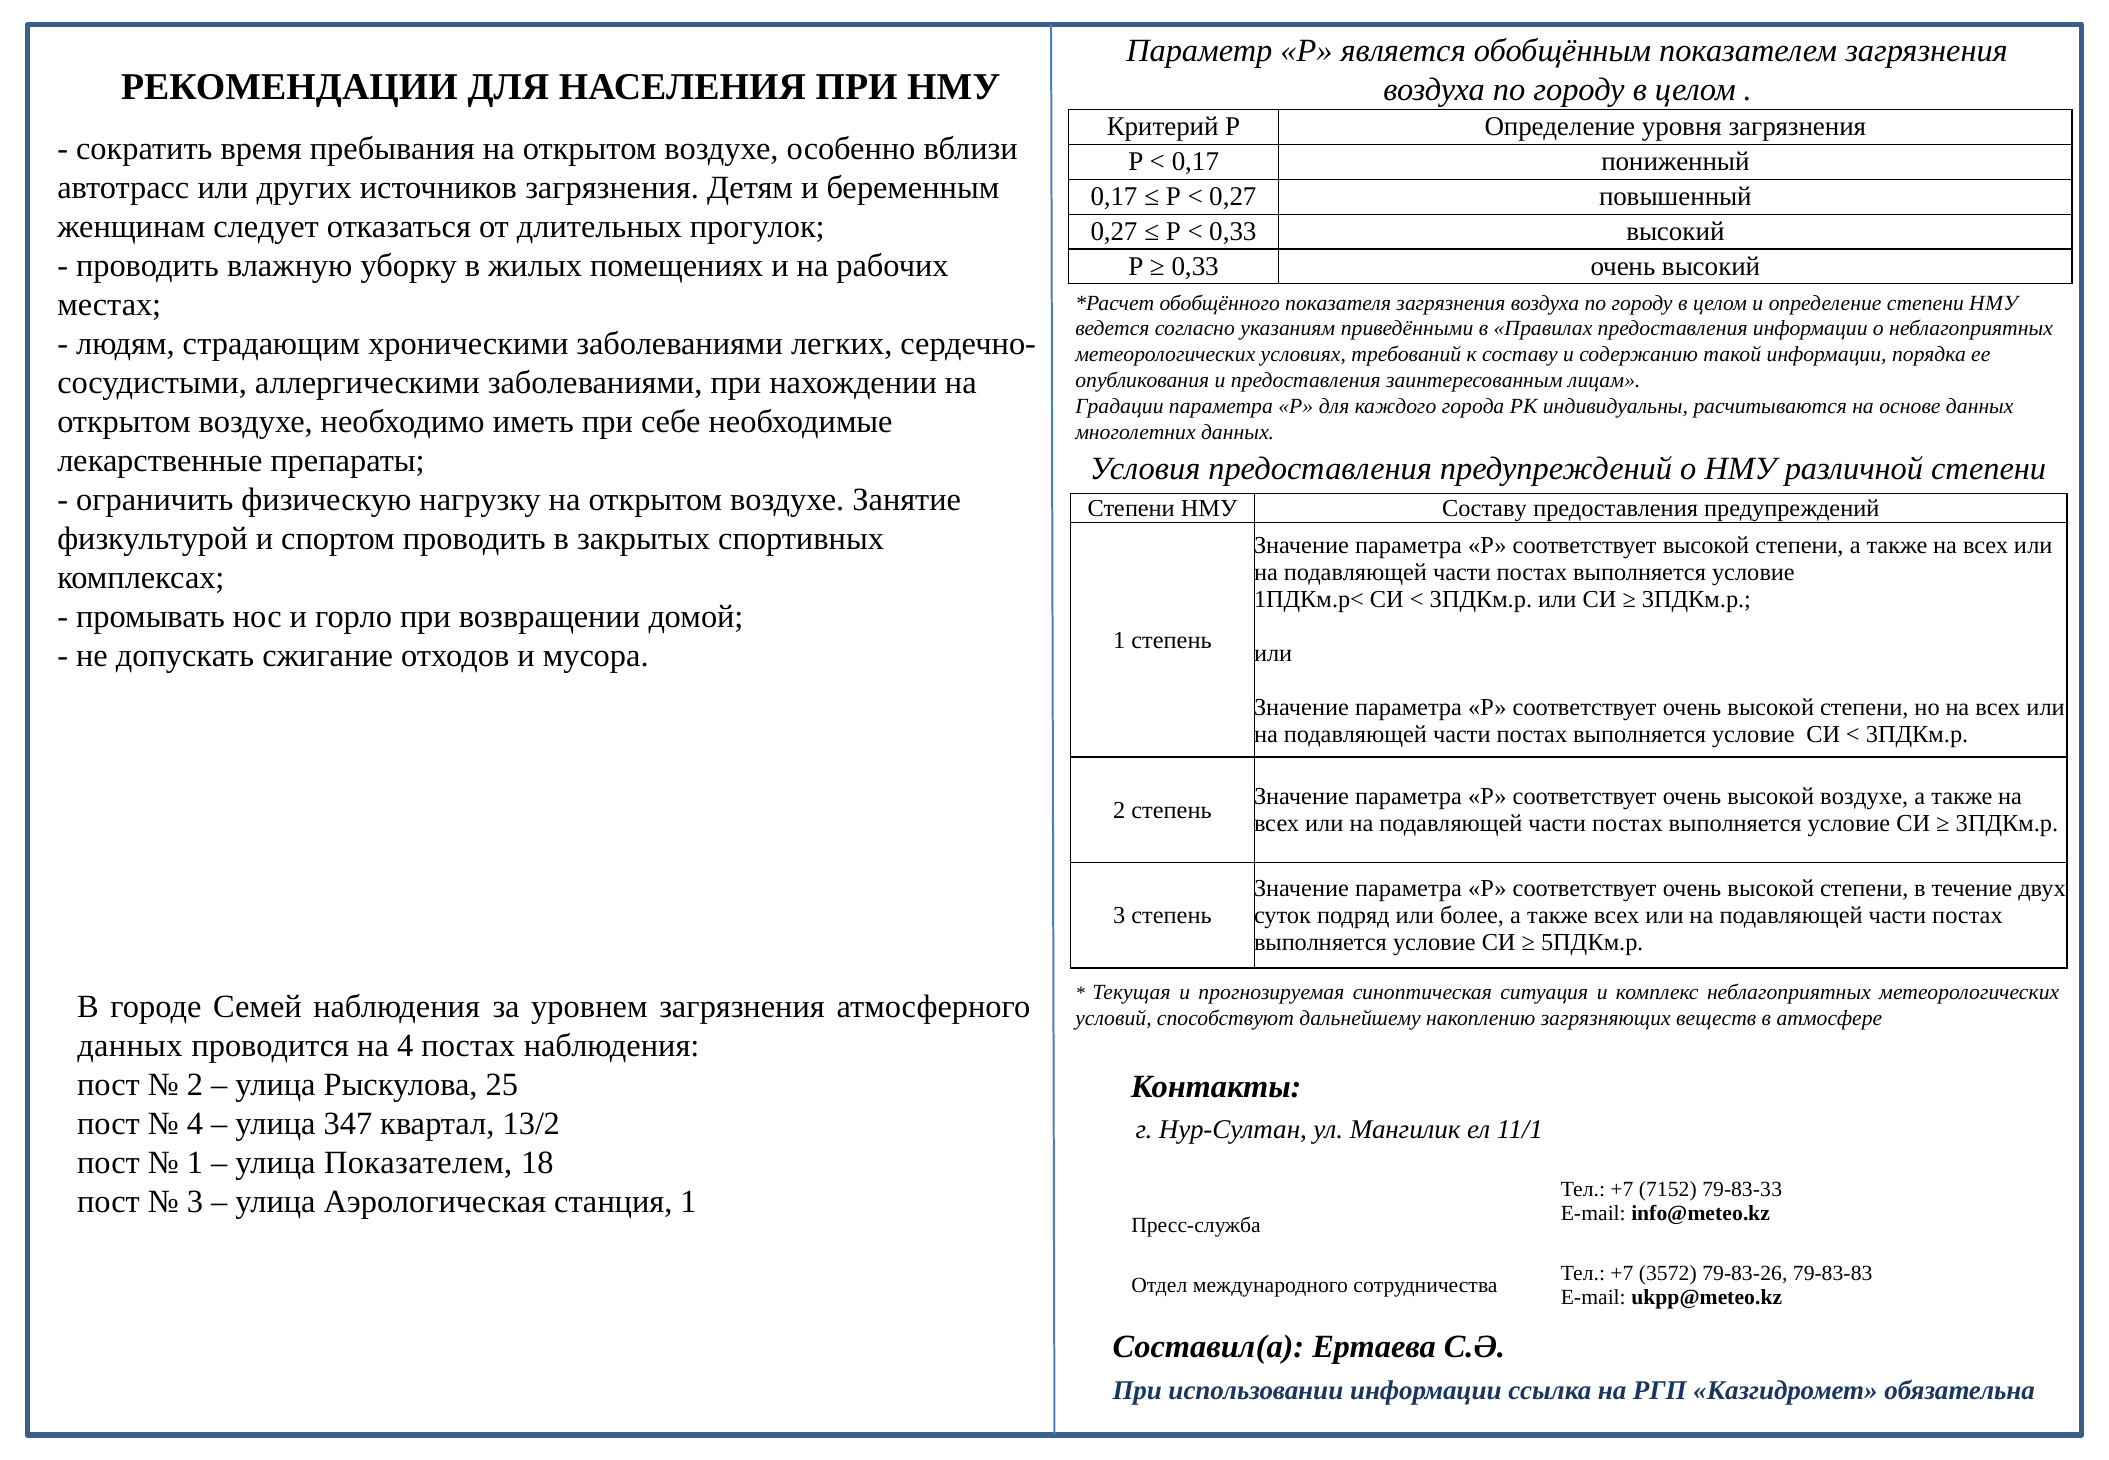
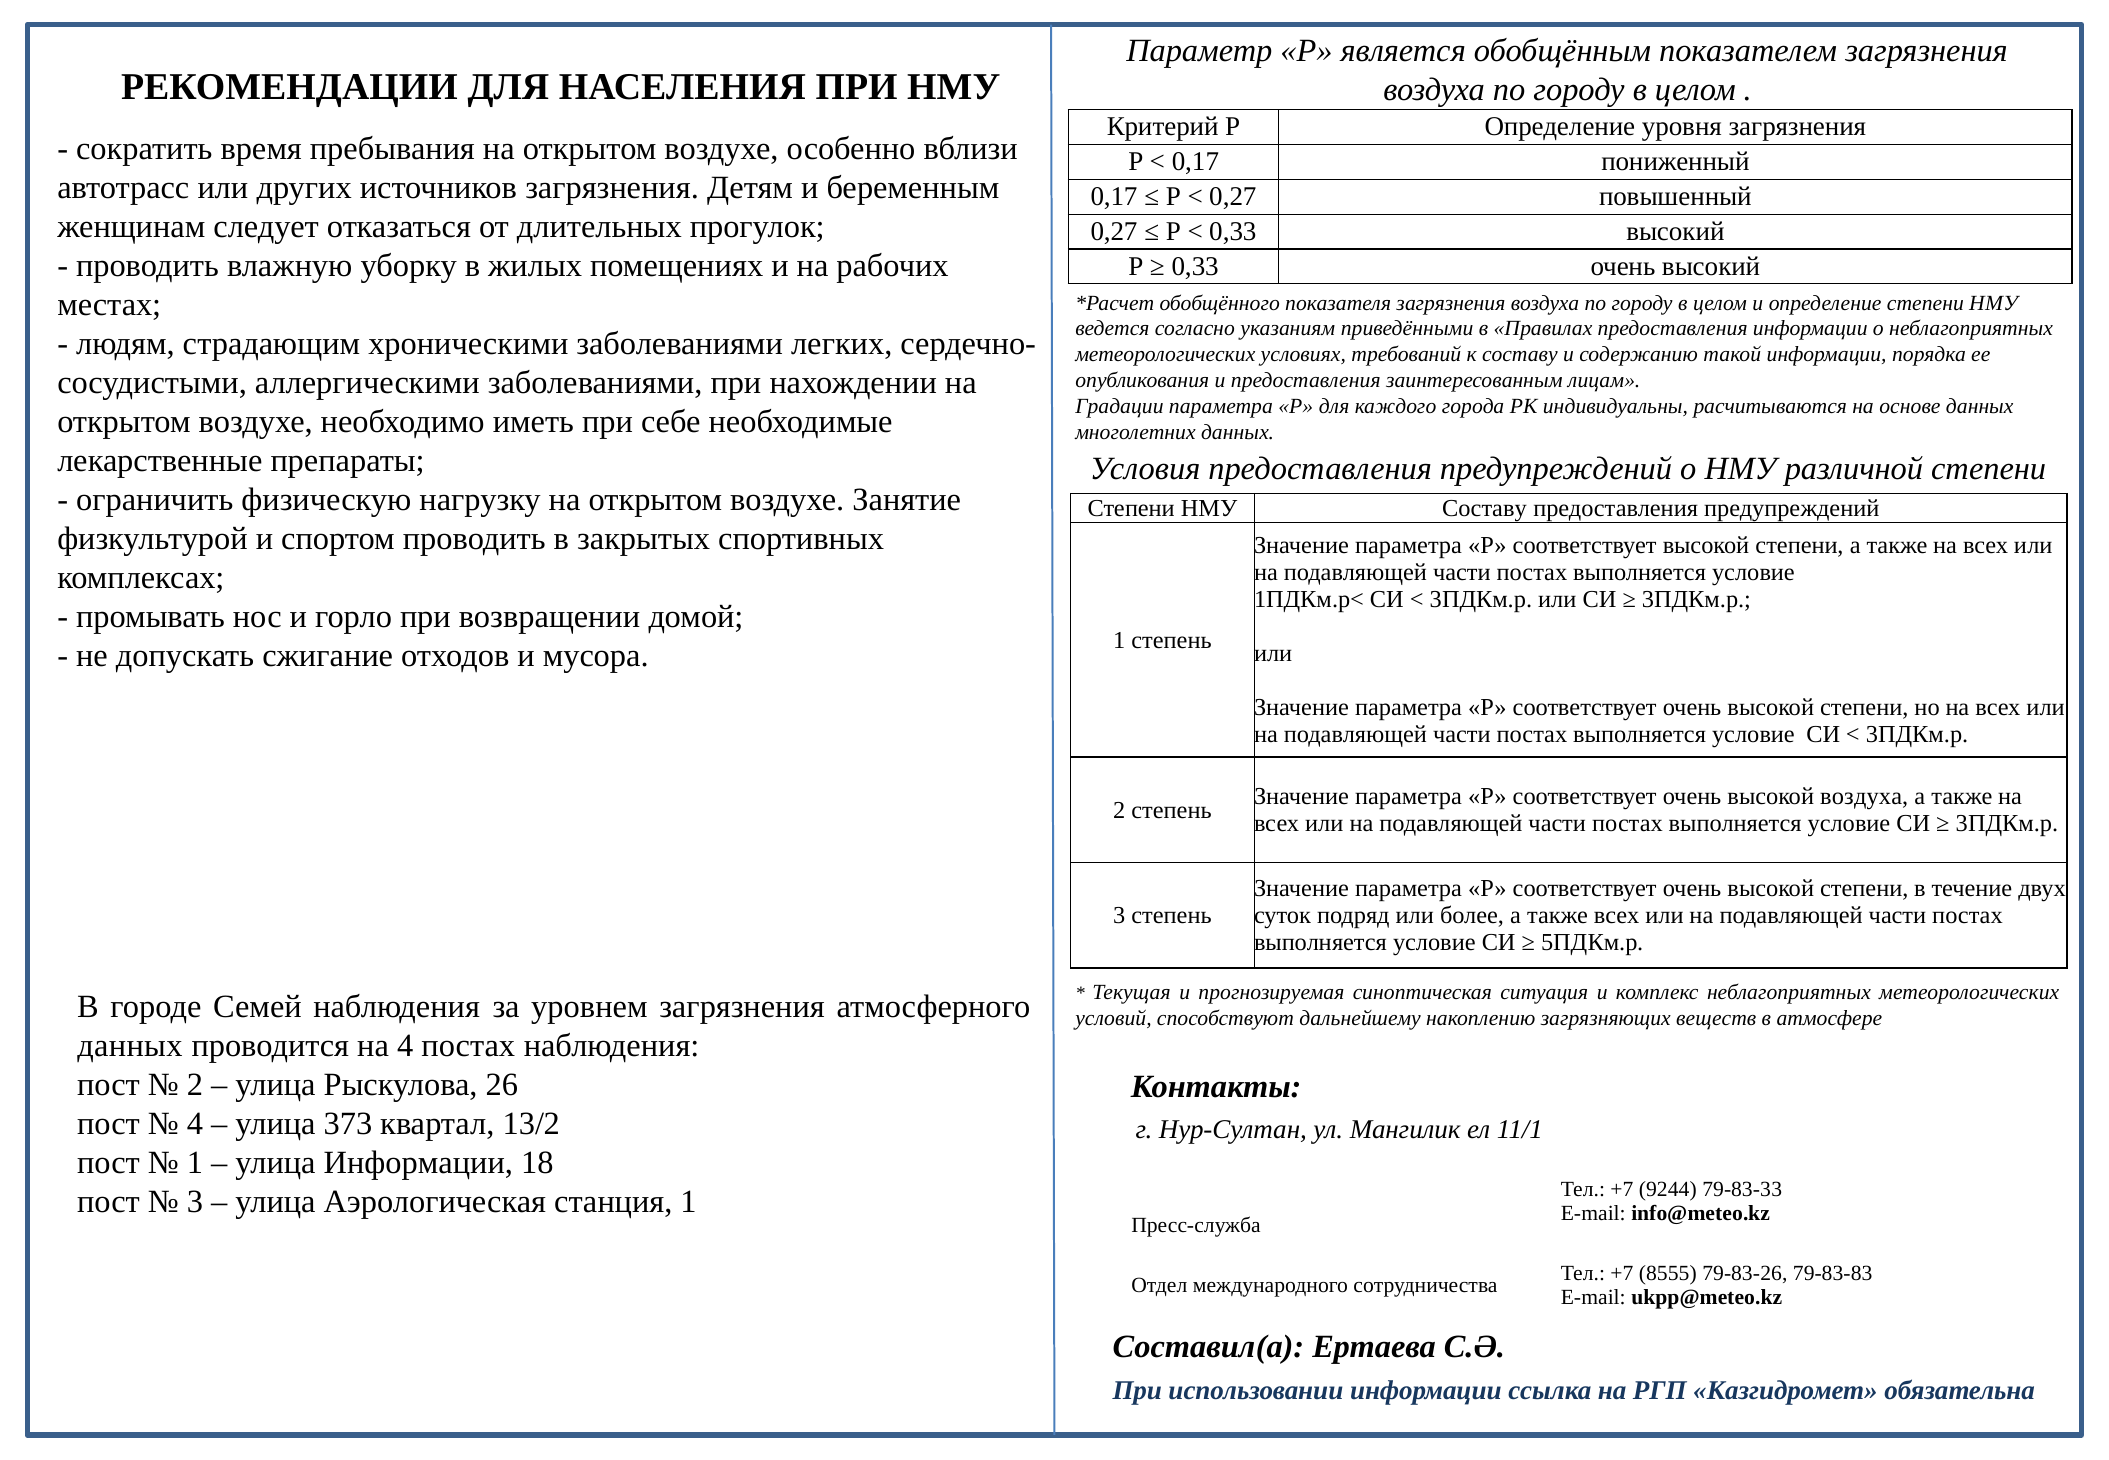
высокой воздухе: воздухе -> воздуха (1864, 797)
25: 25 -> 26 (502, 1085)
347: 347 -> 373 (348, 1124)
улица Показателем: Показателем -> Информации (418, 1163)
7152: 7152 -> 9244 (1668, 1189)
3572: 3572 -> 8555 (1668, 1274)
